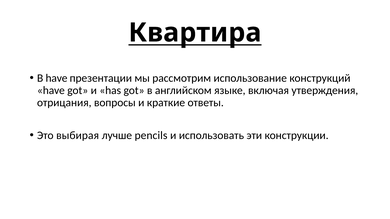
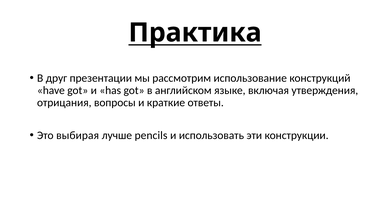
Квартира: Квартира -> Практика (195, 33)
В have: have -> друг (56, 78)
